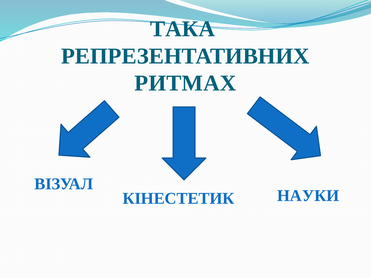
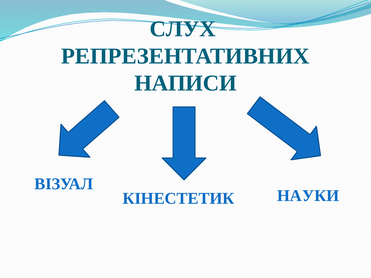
ТАКА: ТАКА -> СЛУХ (183, 29)
РИТМАХ: РИТМАХ -> НАПИСИ (186, 83)
